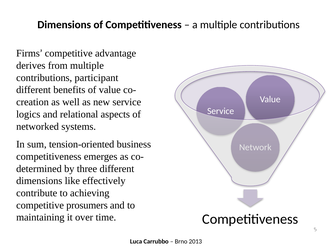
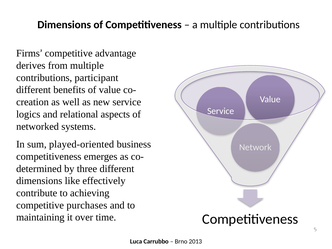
tension-oriented: tension-oriented -> played-oriented (82, 144)
prosumers: prosumers -> purchases (87, 205)
